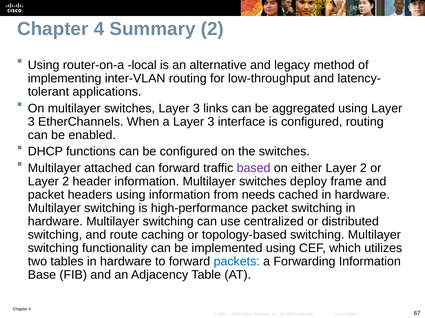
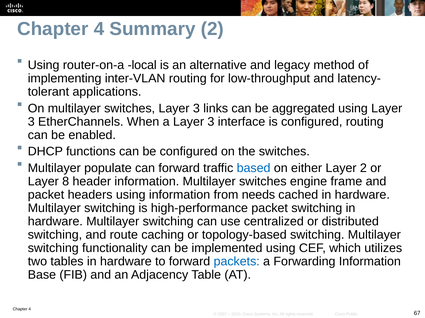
attached: attached -> populate (108, 168)
based colour: purple -> blue (254, 168)
2: 2 -> 8 (66, 182)
deploy: deploy -> engine (309, 182)
